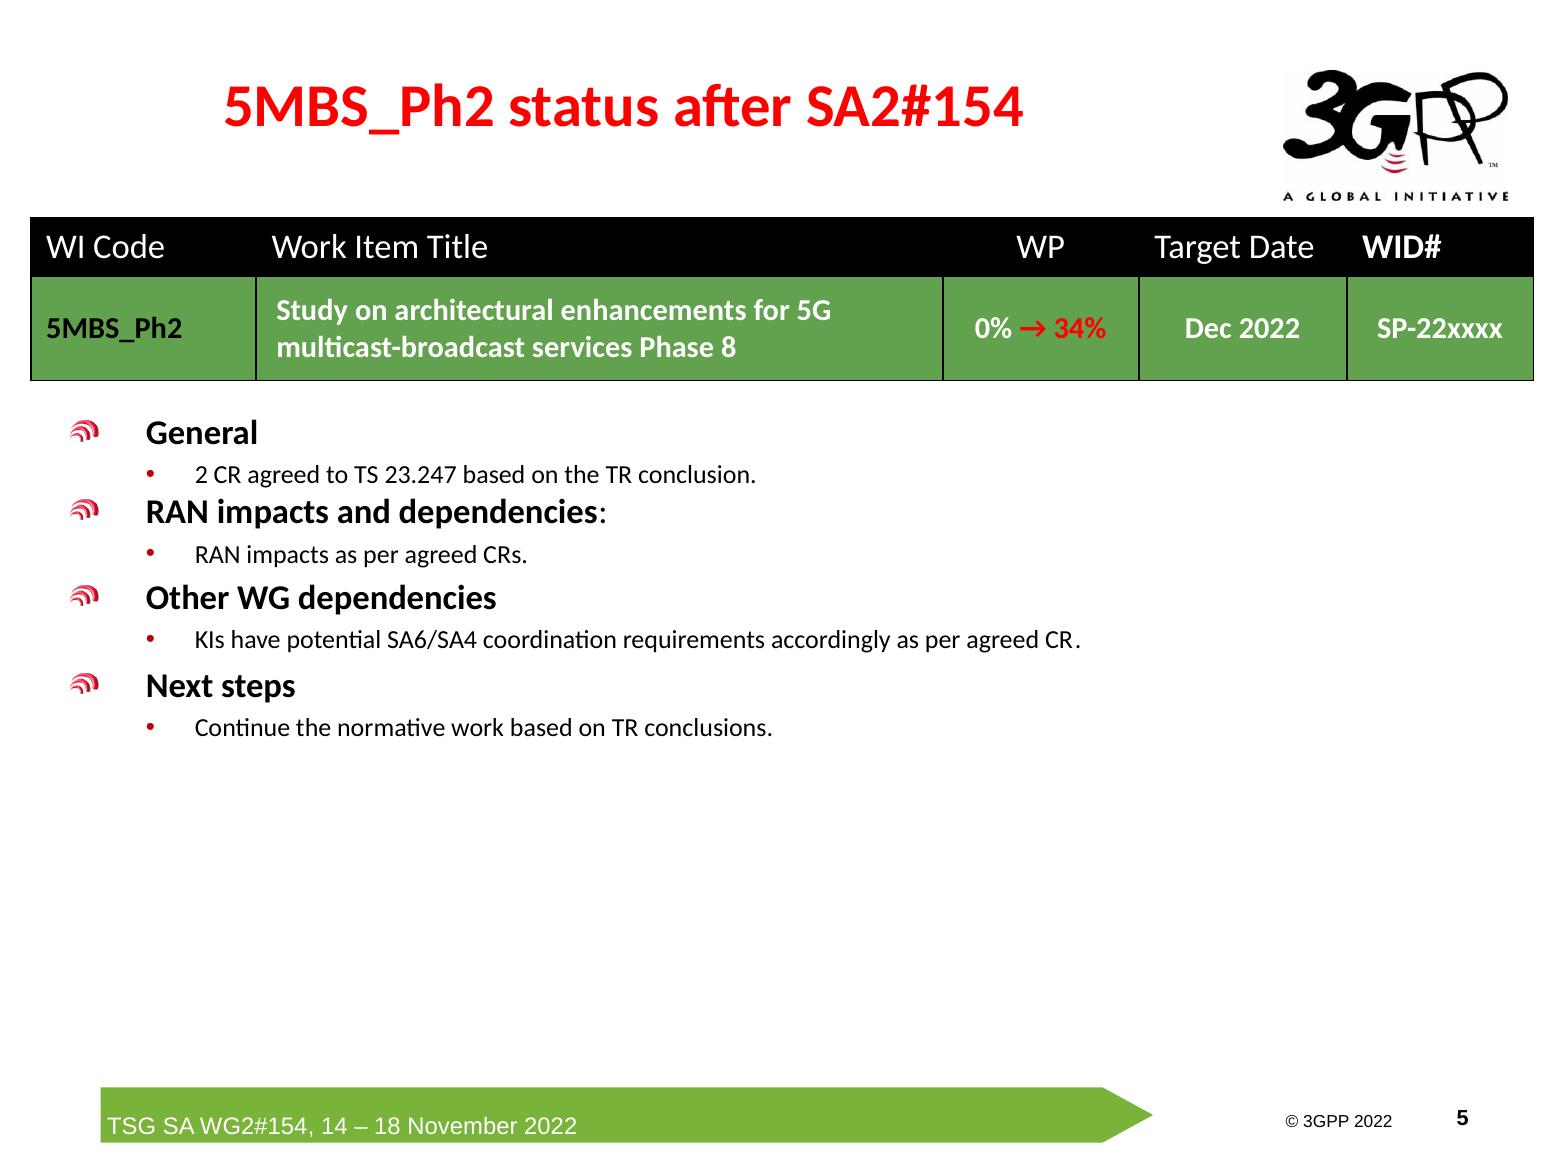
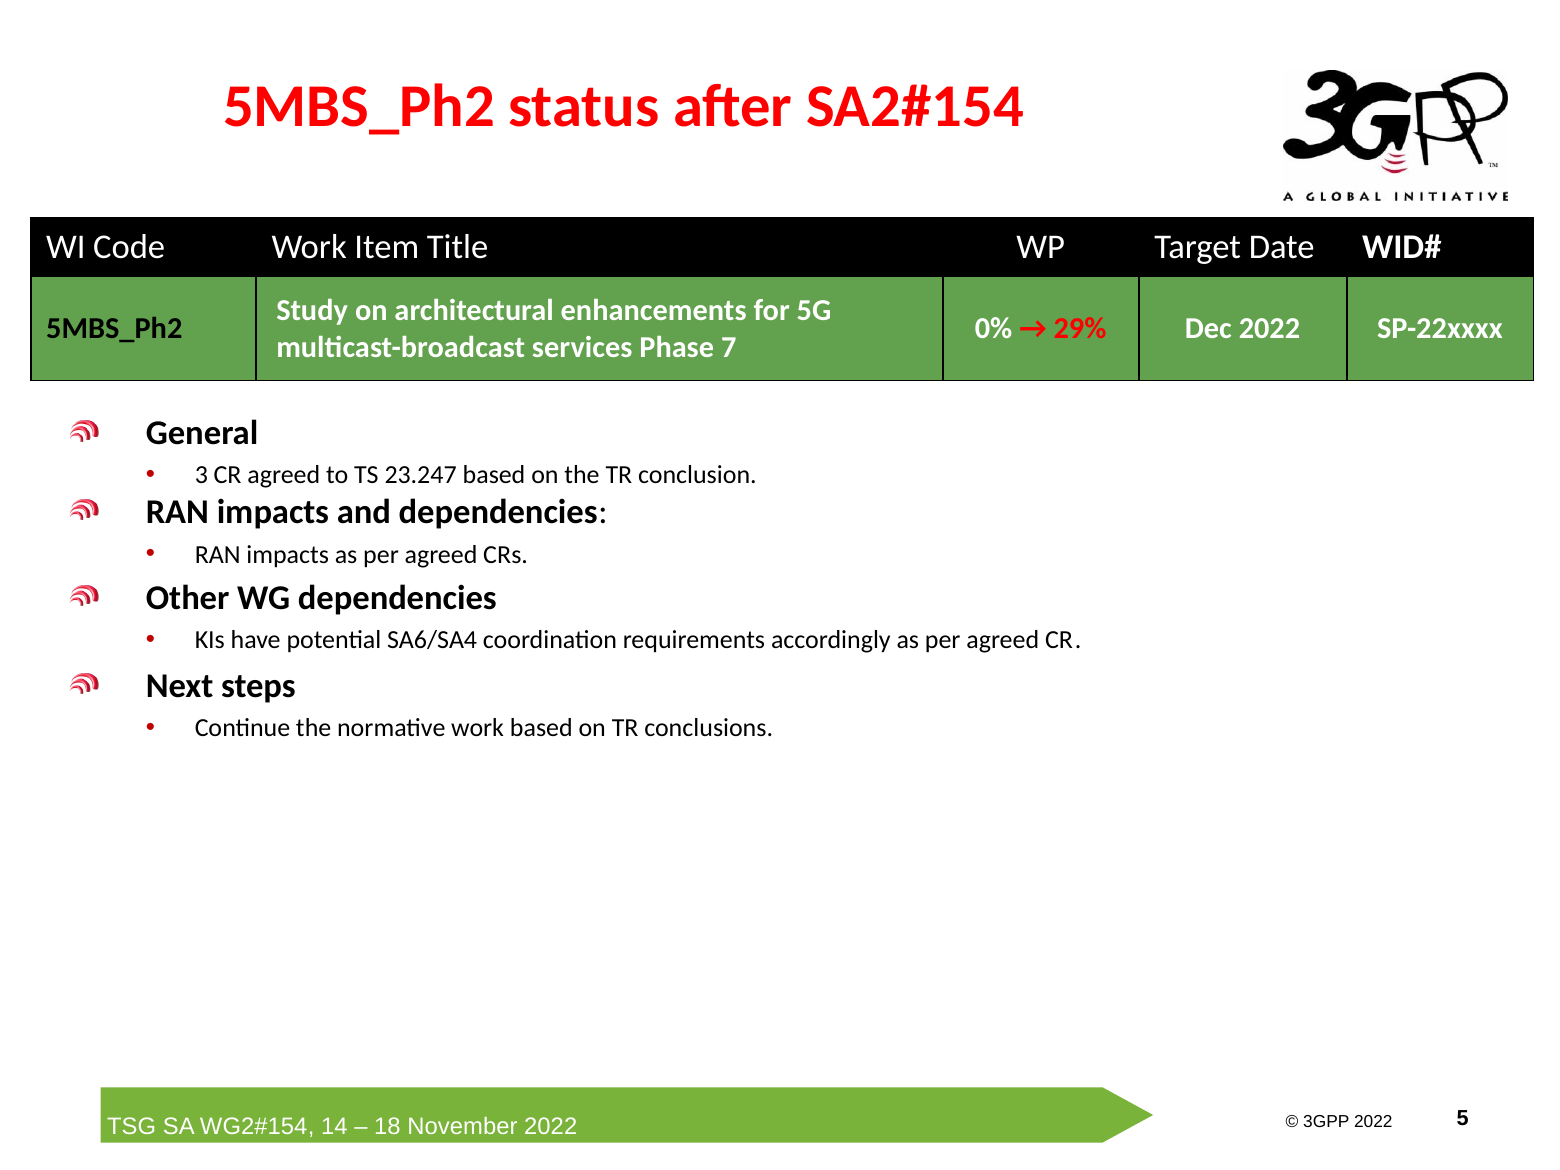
34%: 34% -> 29% (1080, 329)
8: 8 -> 7 (729, 347)
2: 2 -> 3 (201, 475)
